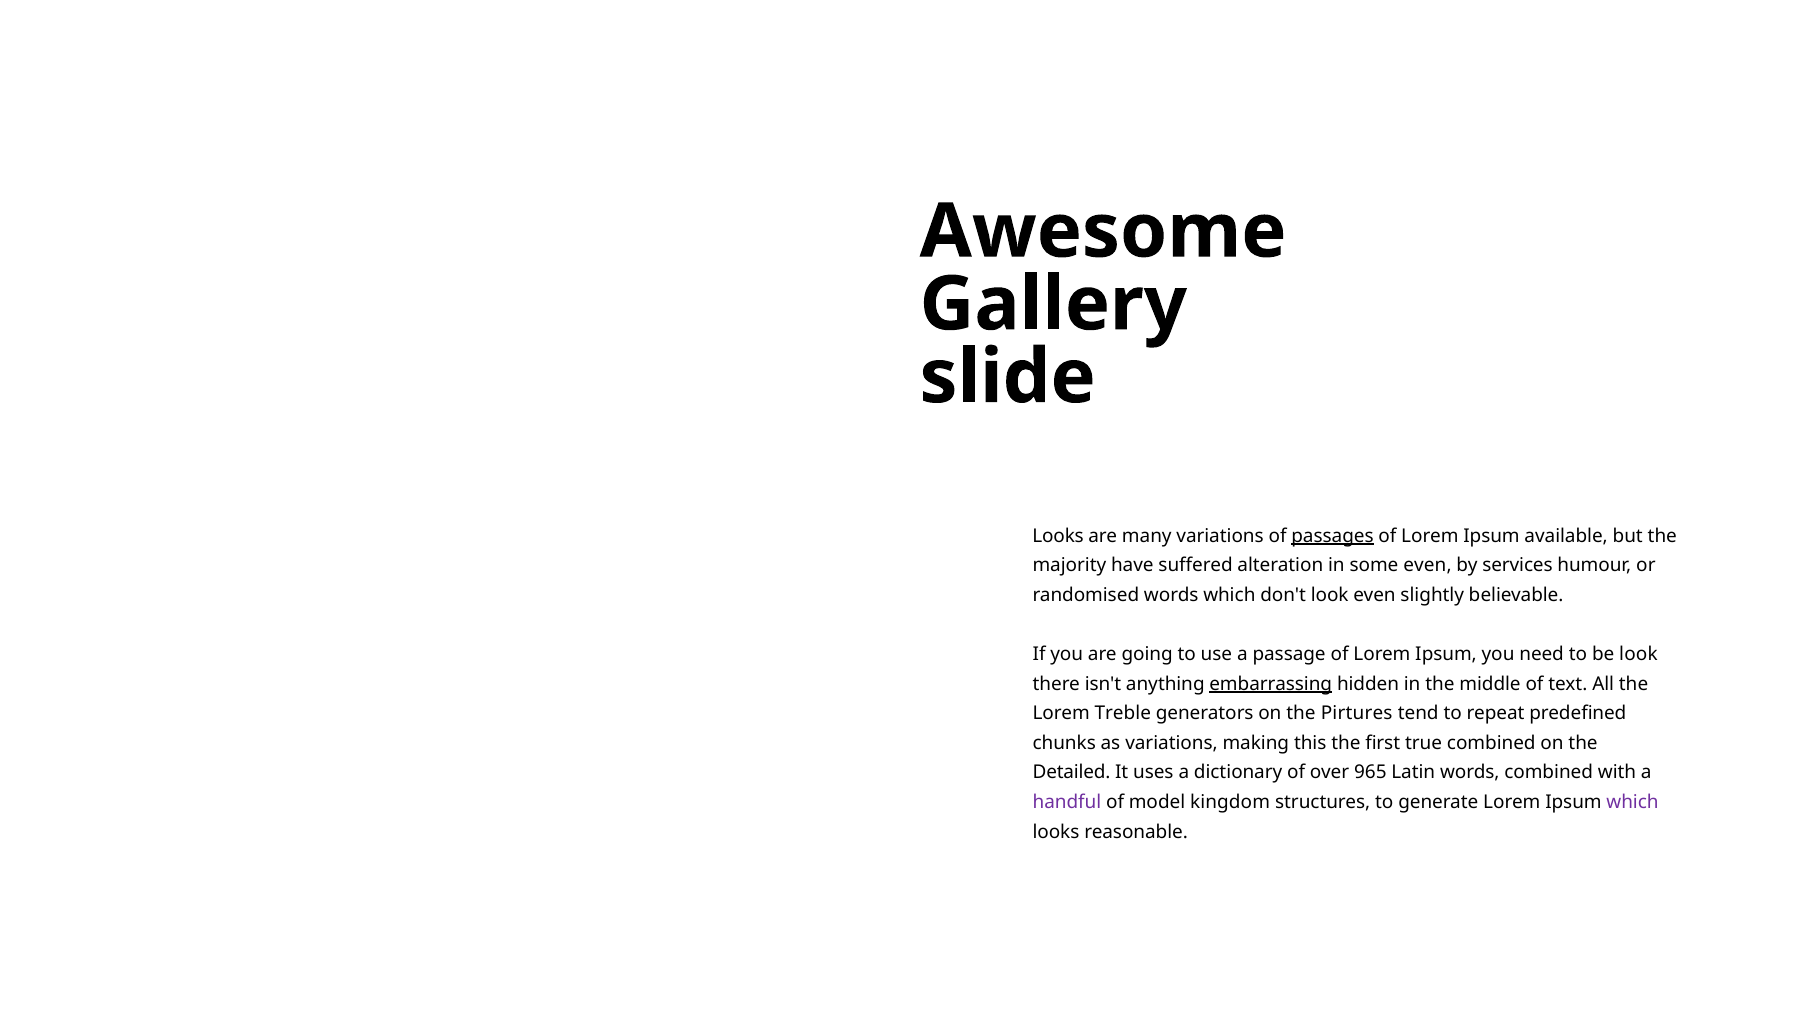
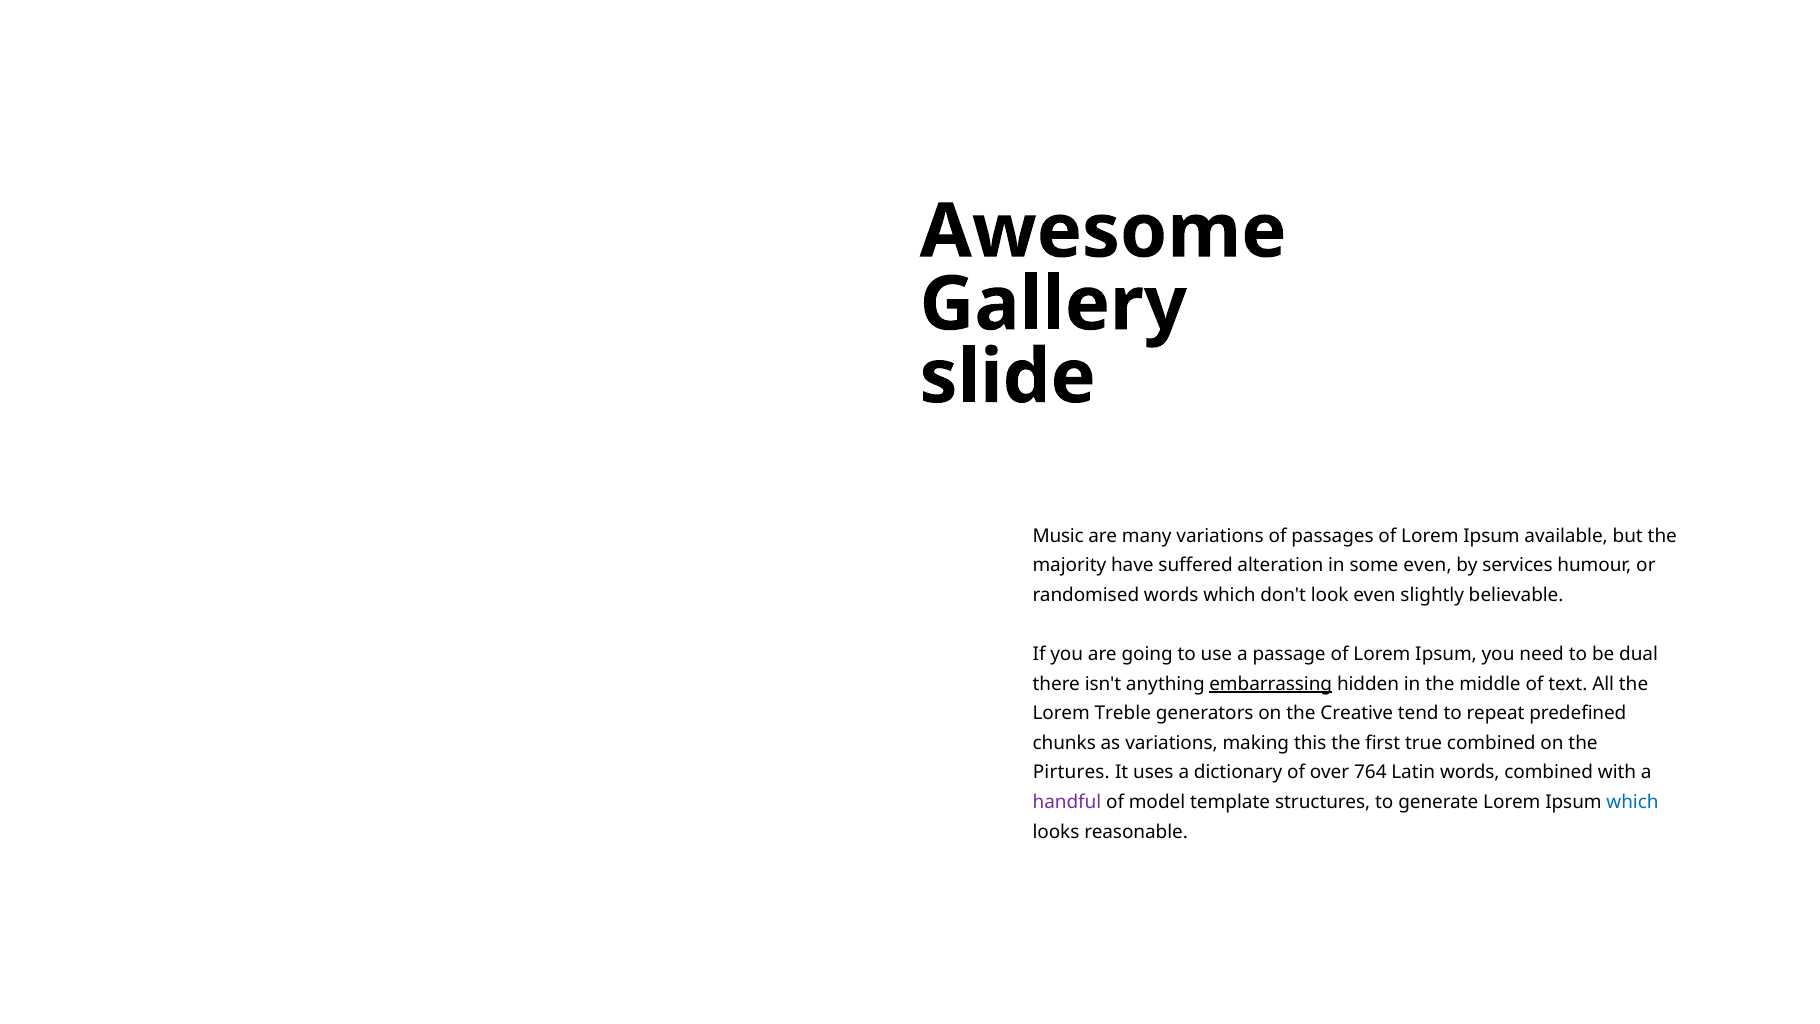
Looks: Looks -> Music (1058, 536)
passages underline: present -> none (1333, 536)
be look: look -> dual (1639, 654)
Pirtures: Pirtures -> Creative (1357, 713)
Detailed: Detailed -> Pirtures (1071, 773)
965: 965 -> 764 (1370, 773)
kingdom: kingdom -> template (1230, 802)
which colour: purple -> blue (1633, 802)
